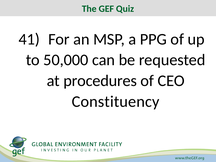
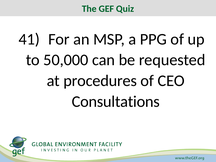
Constituency: Constituency -> Consultations (116, 102)
